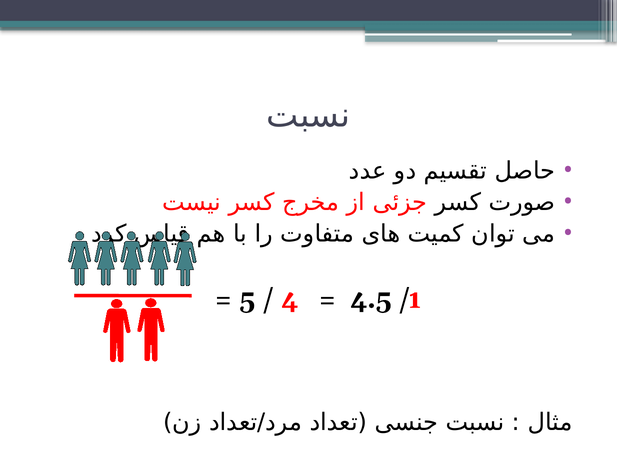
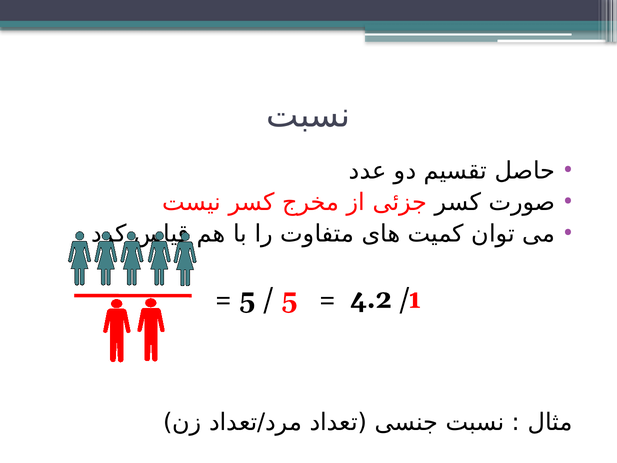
4: 4 -> 5 (289, 299)
4.5: 4.5 -> 4.2 (371, 299)
